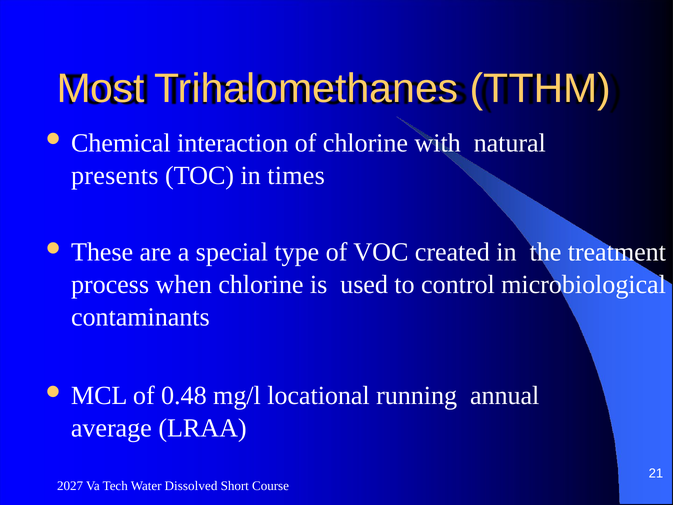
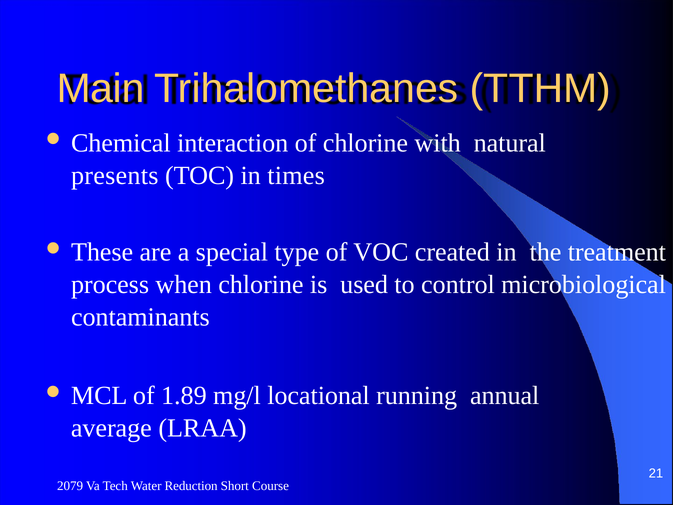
Most: Most -> Main (101, 89)
0.48: 0.48 -> 1.89 (184, 396)
2027: 2027 -> 2079 (70, 486)
Dissolved: Dissolved -> Reduction (191, 486)
